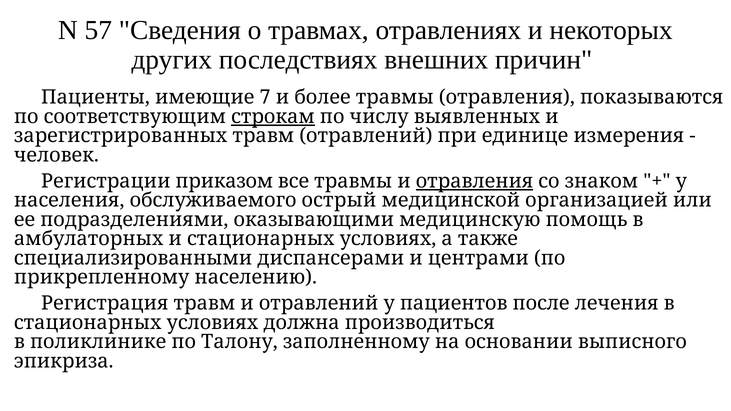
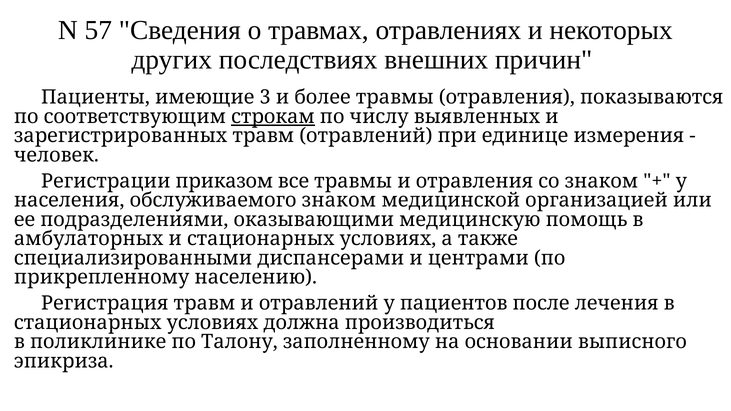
7: 7 -> 3 (265, 97)
отравления underline: present -> none (474, 181)
обслуживаемого острый: острый -> знаком (339, 200)
